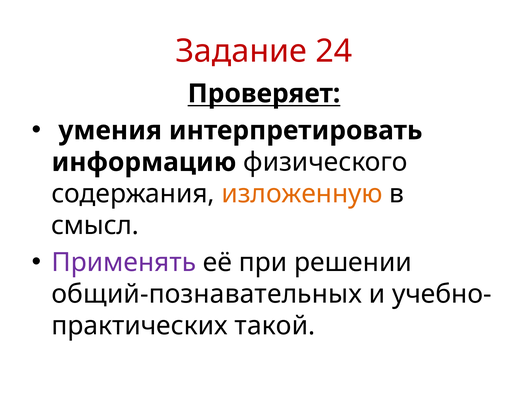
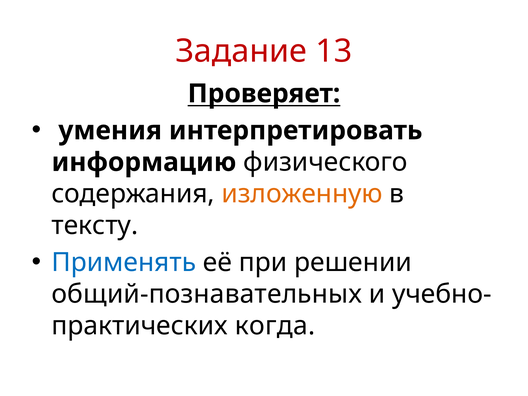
24: 24 -> 13 (334, 51)
смысл: смысл -> тексту (95, 226)
Применять colour: purple -> blue (124, 263)
такой: такой -> когда (275, 326)
